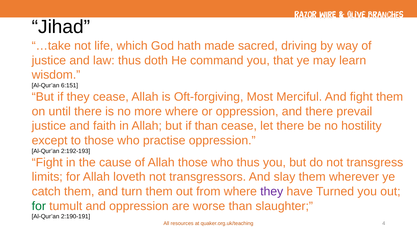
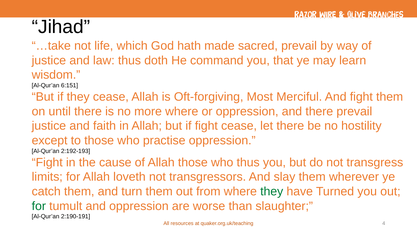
sacred driving: driving -> prevail (299, 46)
if than: than -> fight (206, 126)
they colour: purple -> green (272, 192)
